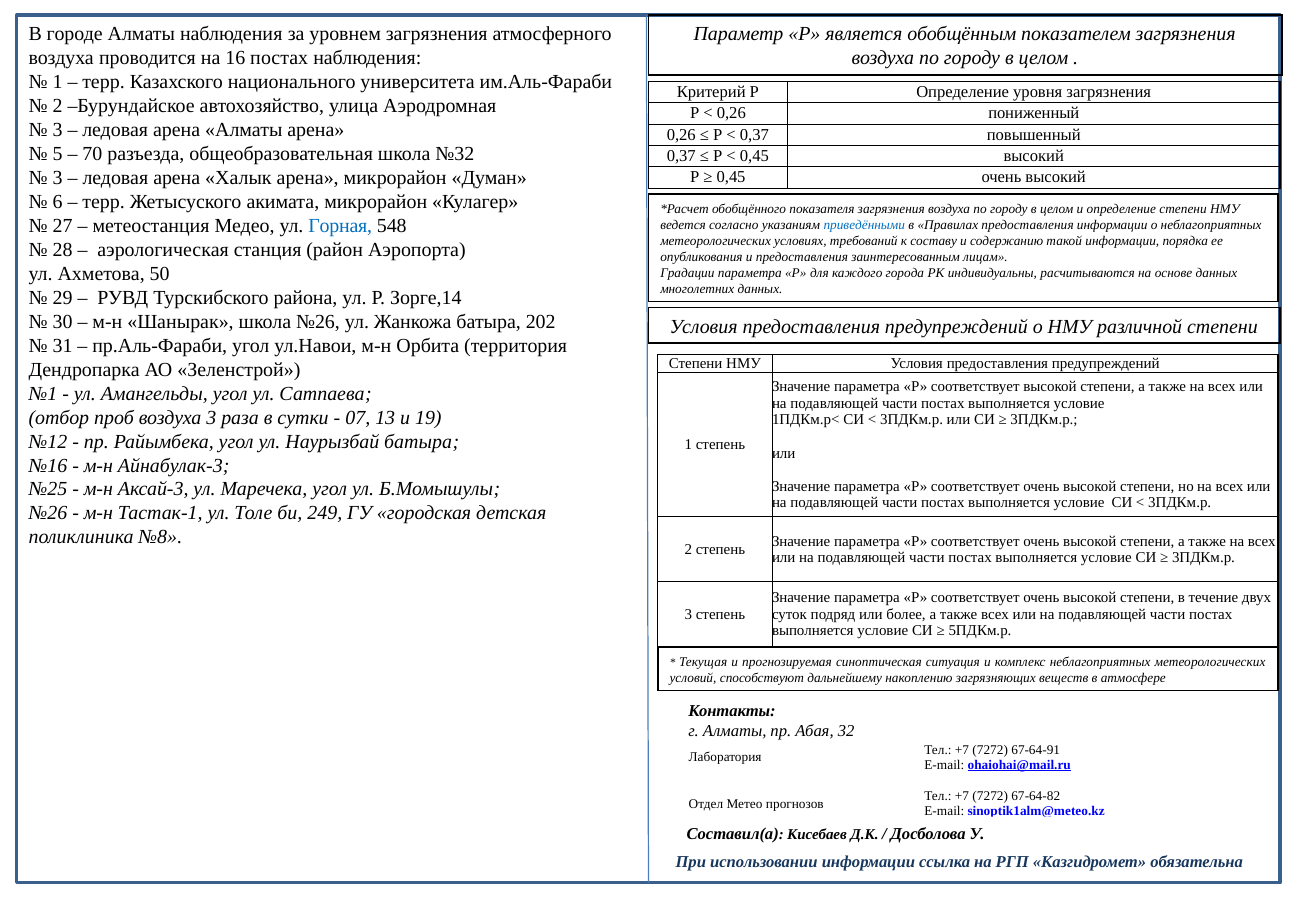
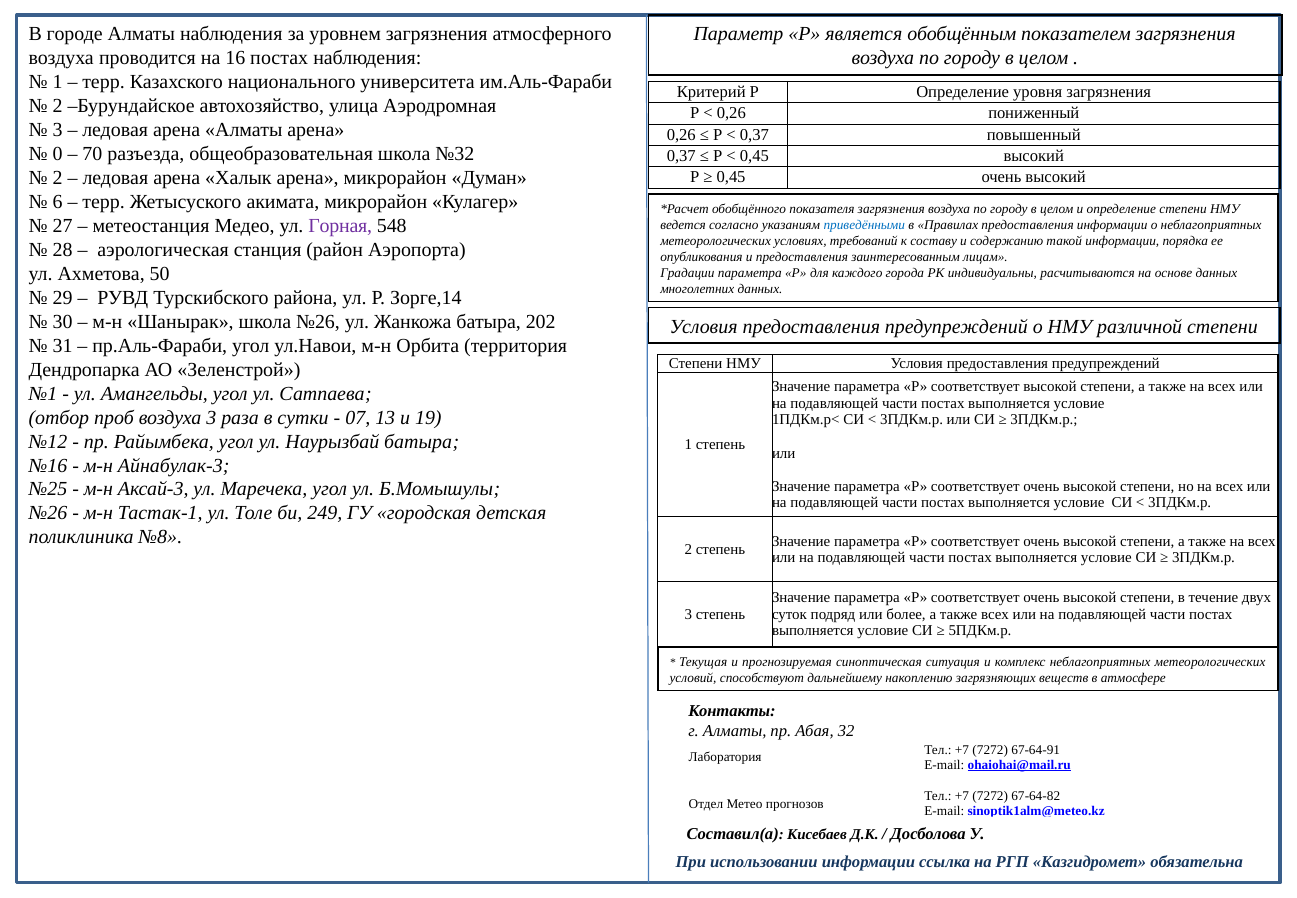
5: 5 -> 0 (58, 154)
3: 3 -> 2 (58, 178)
Горная colour: blue -> purple (340, 226)
